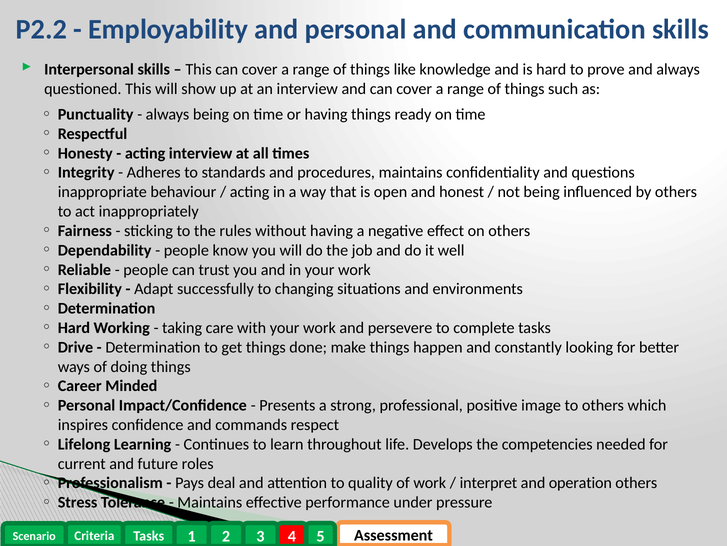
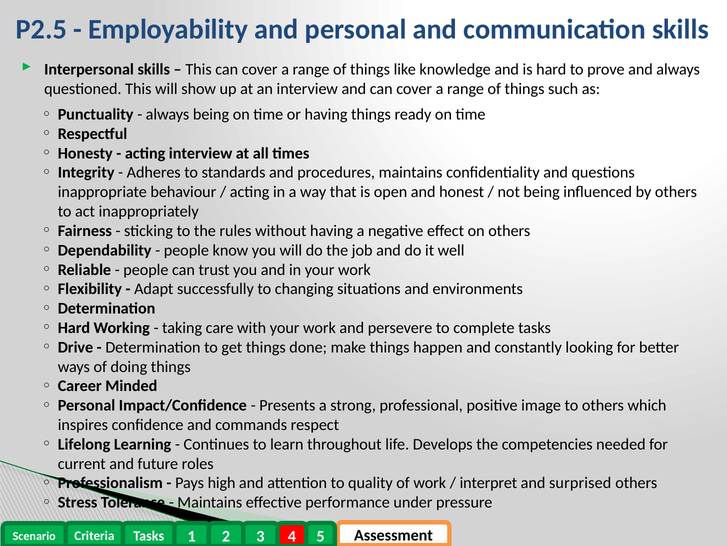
P2.2: P2.2 -> P2.5 (41, 29)
deal: deal -> high (222, 482)
operation: operation -> surprised (580, 482)
